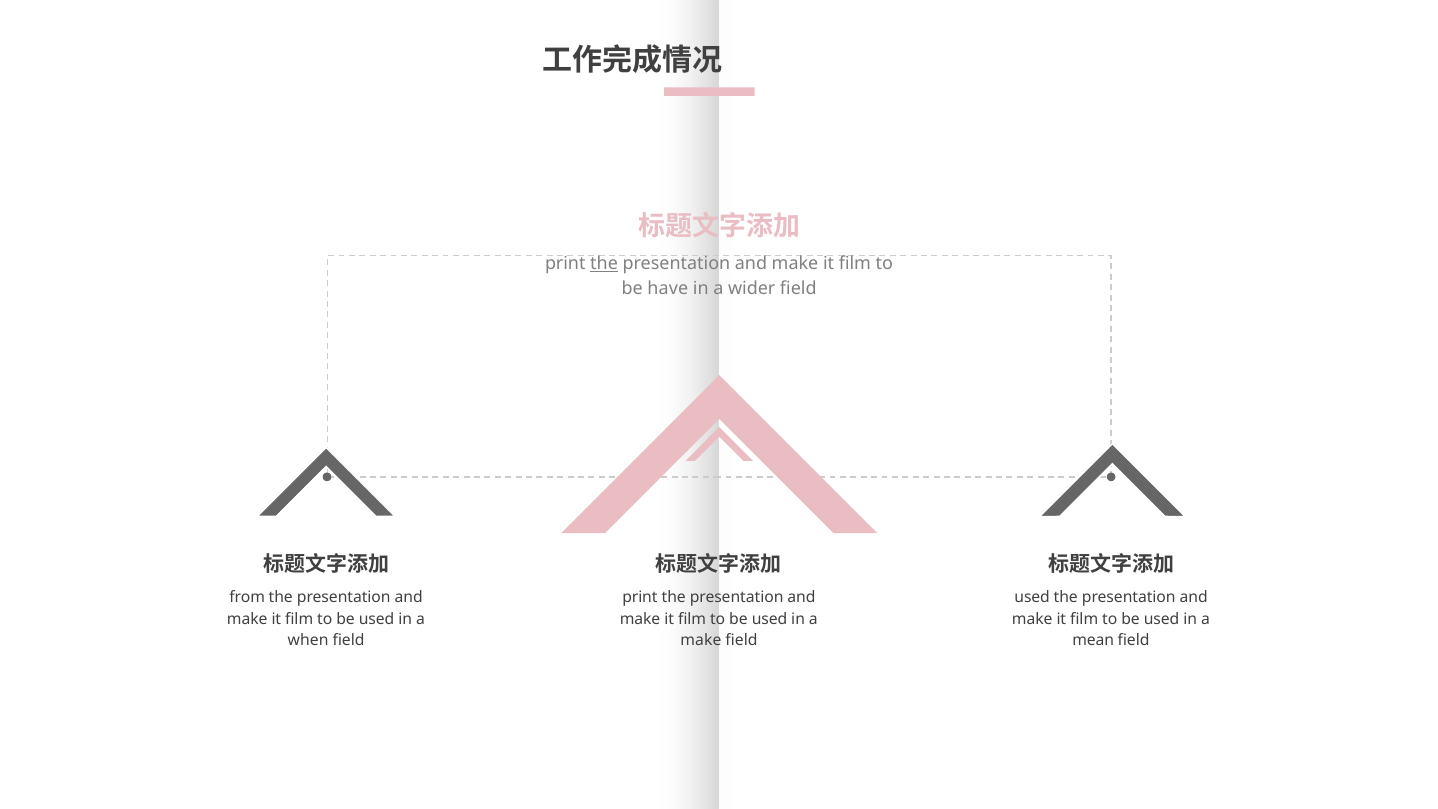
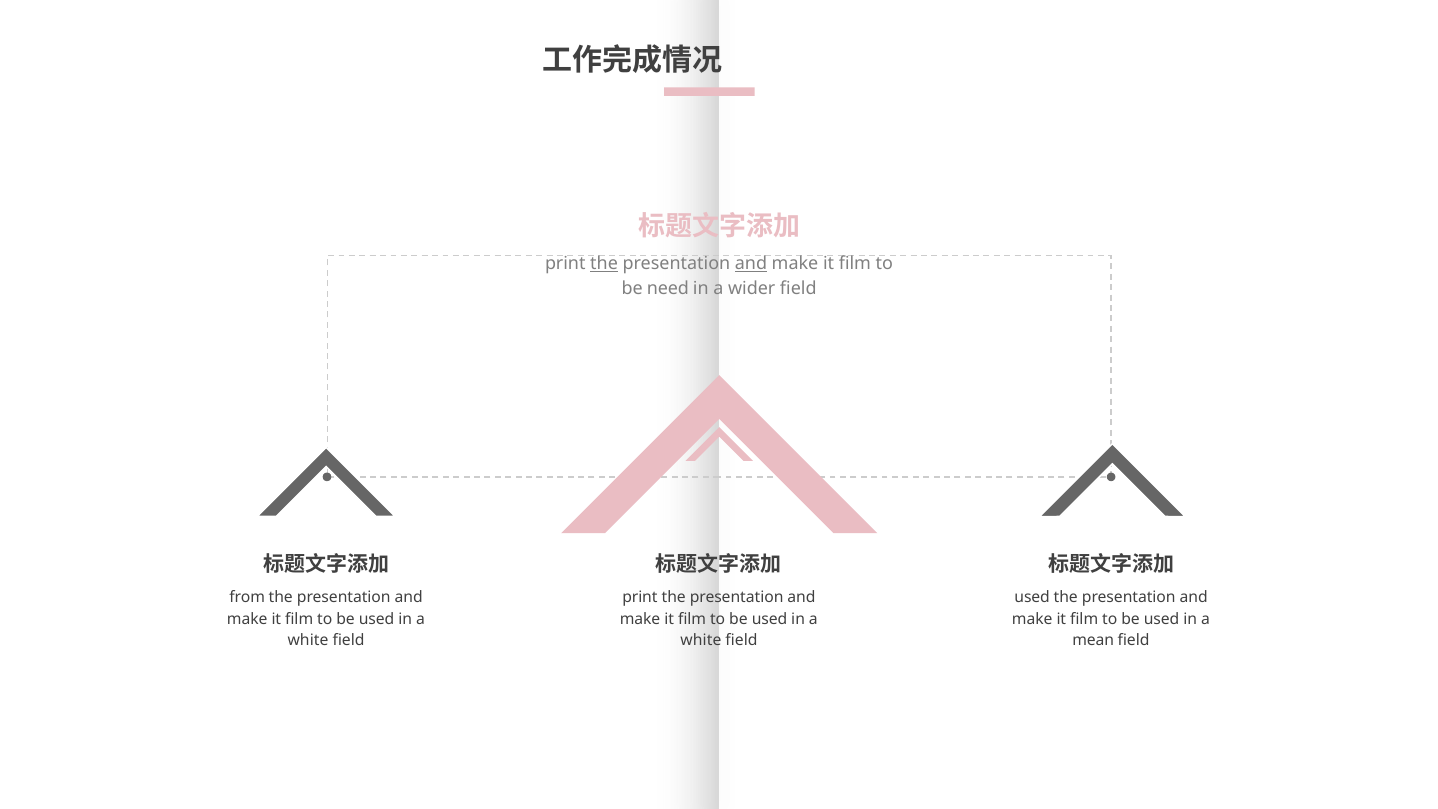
and underline: none -> present (751, 264)
have: have -> need (668, 288)
when: when -> white (308, 641)
make: make -> white (701, 641)
